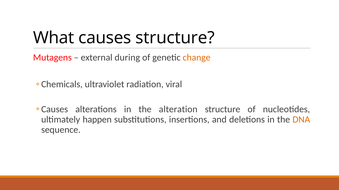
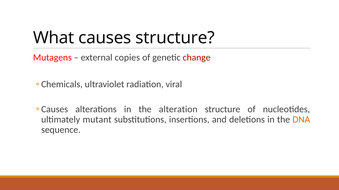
during: during -> copies (127, 58)
change colour: orange -> red (197, 58)
happen: happen -> mutant (97, 120)
